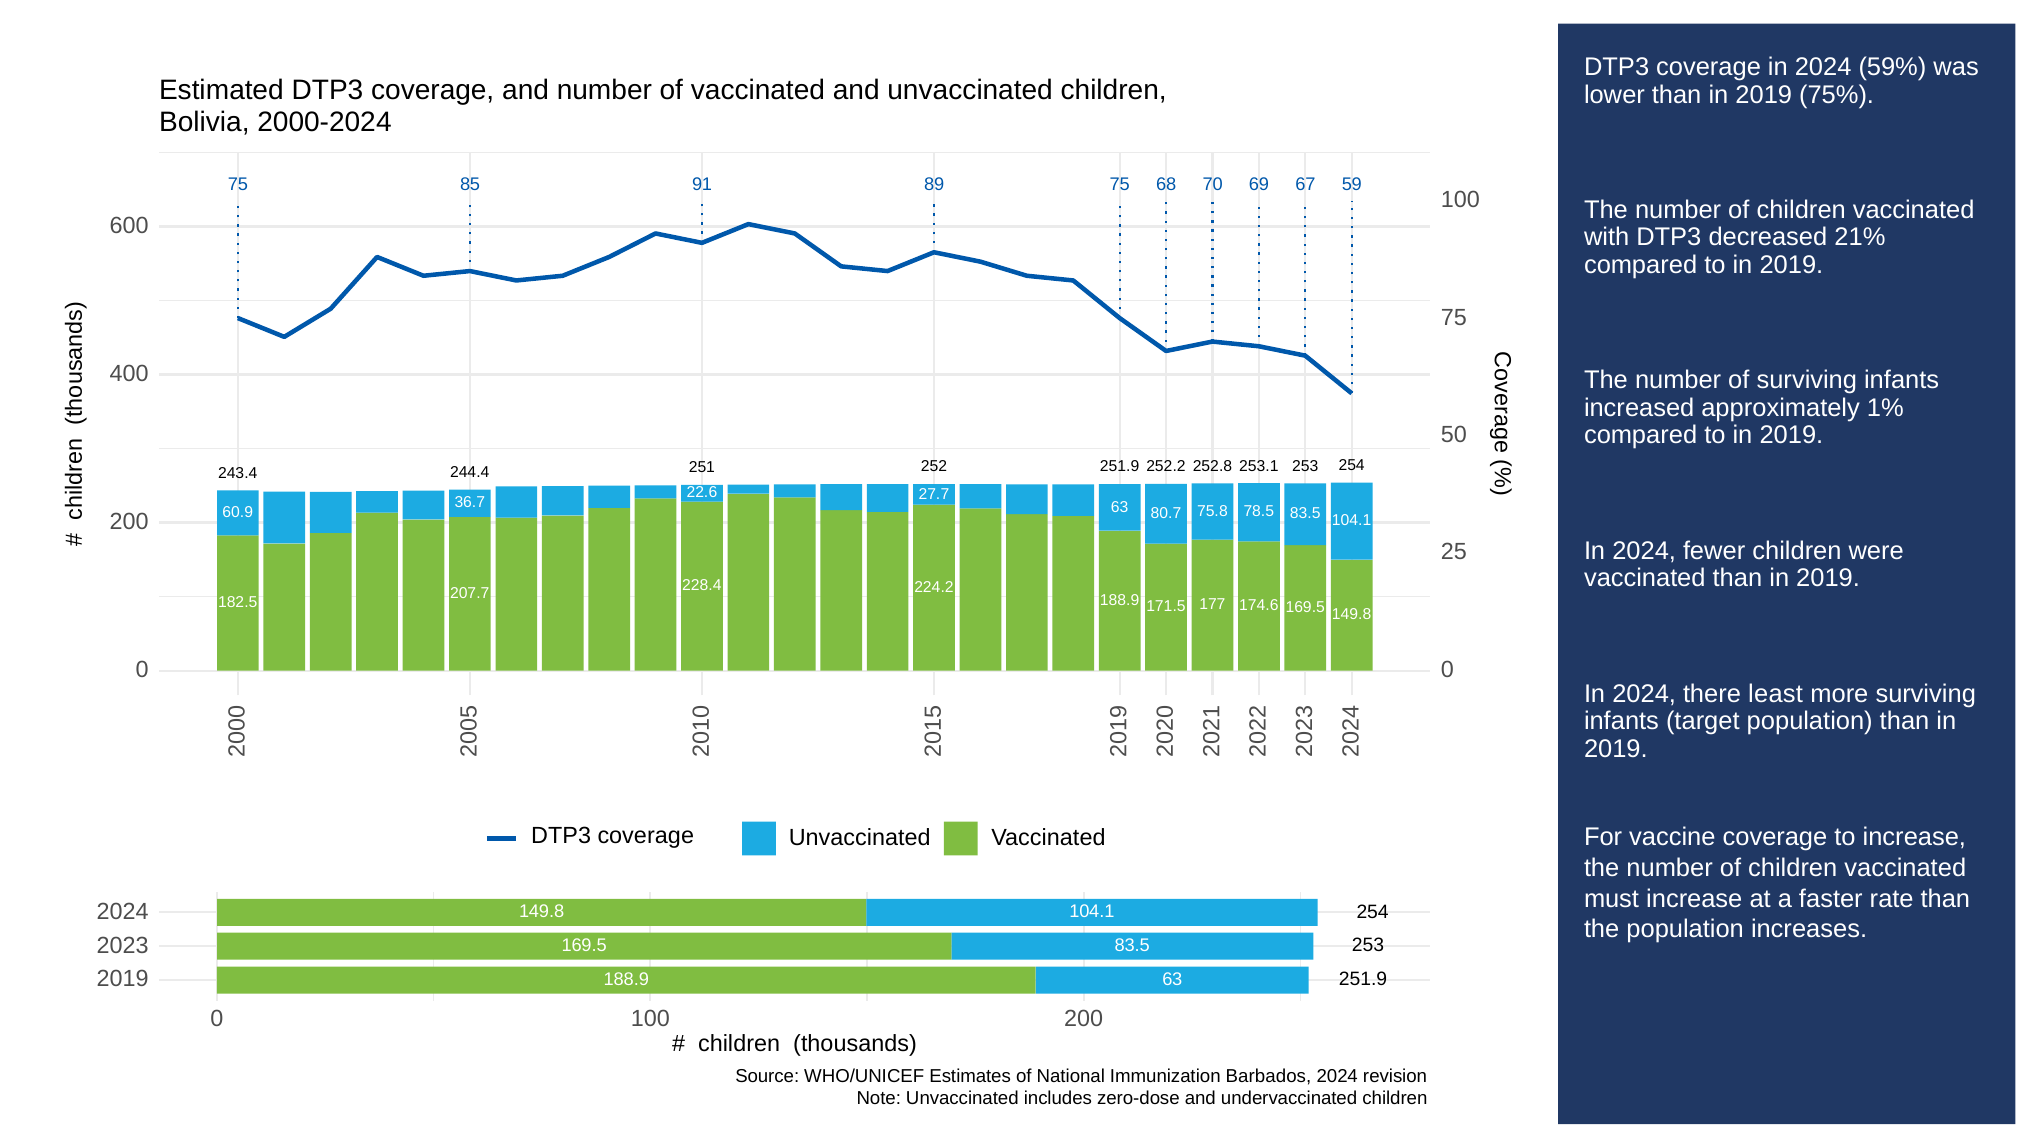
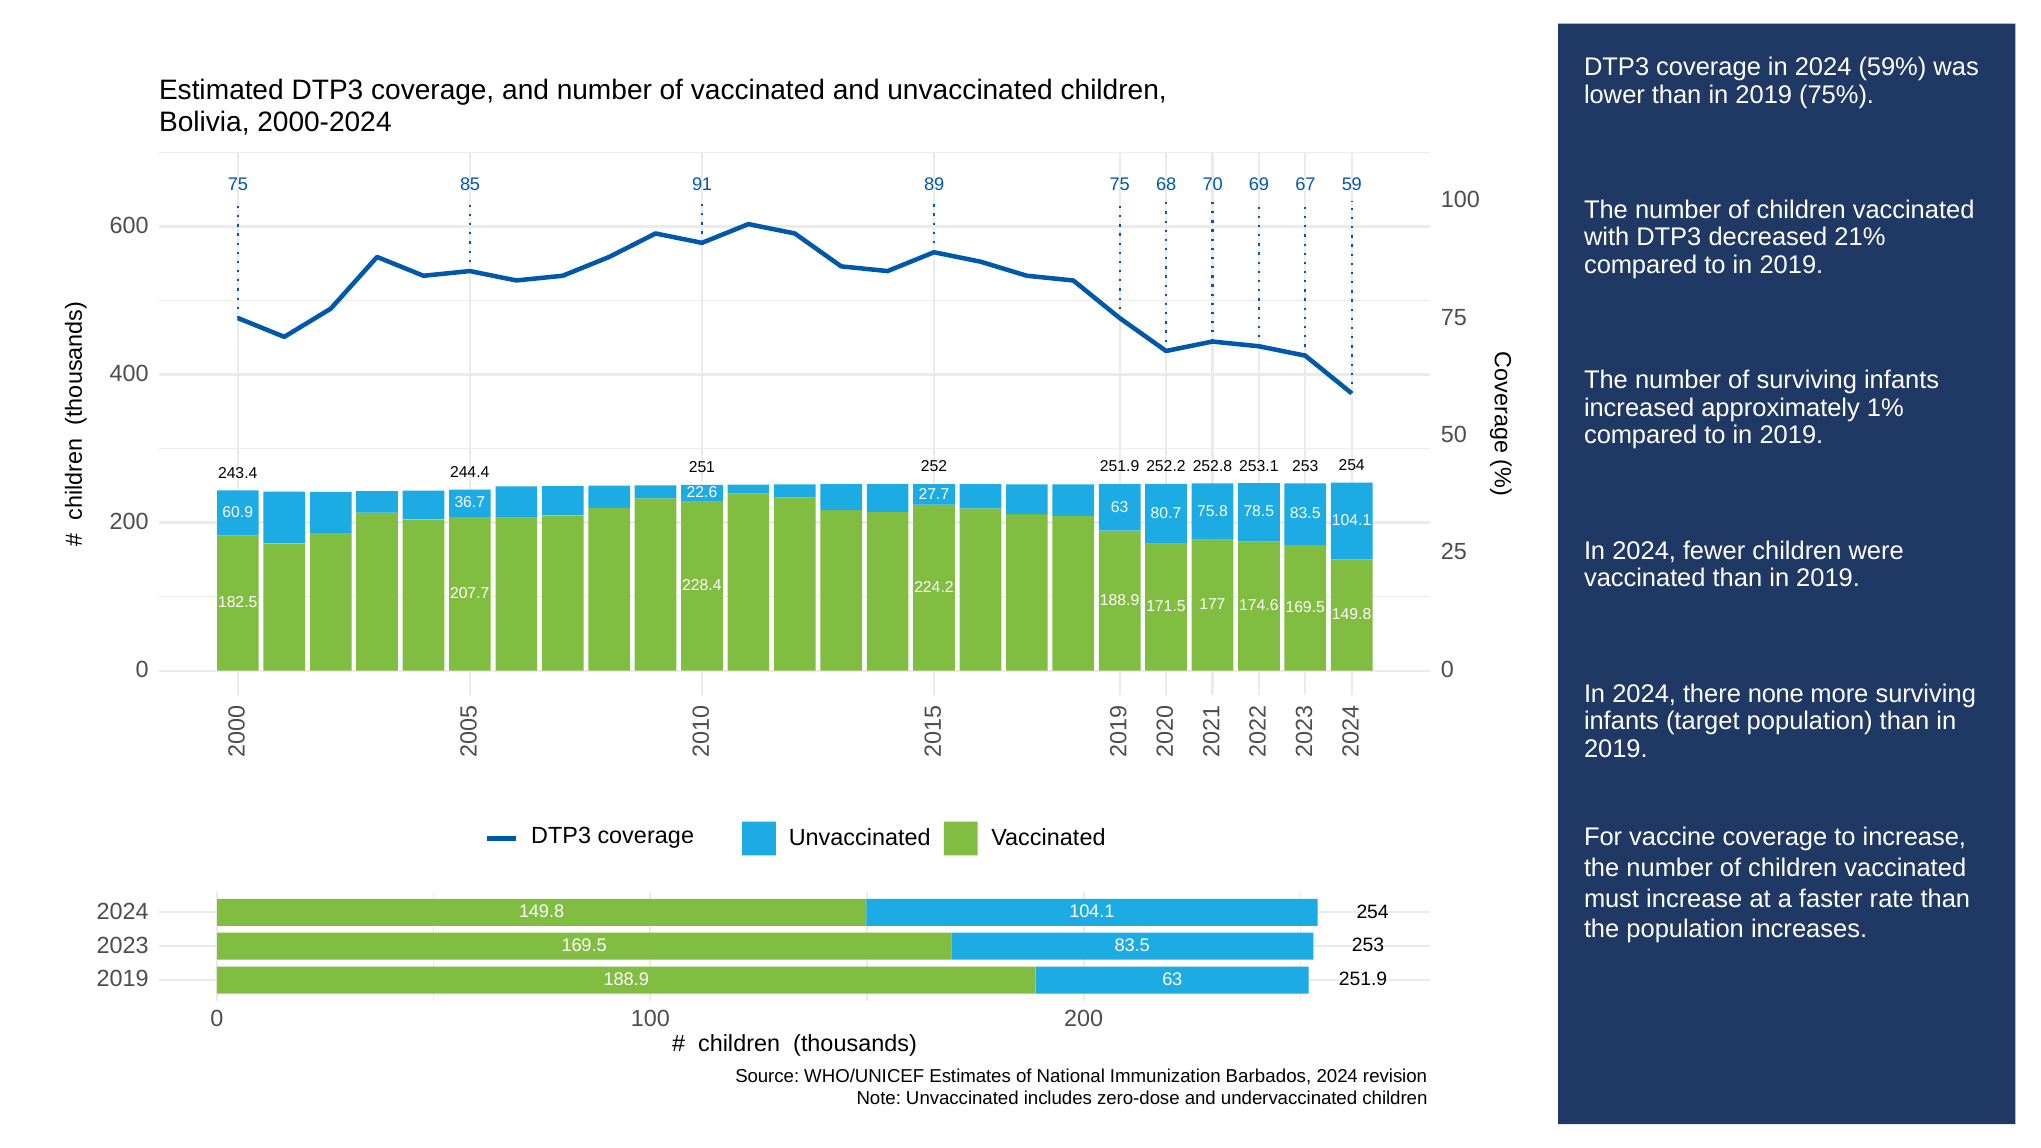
least: least -> none (1776, 694)
